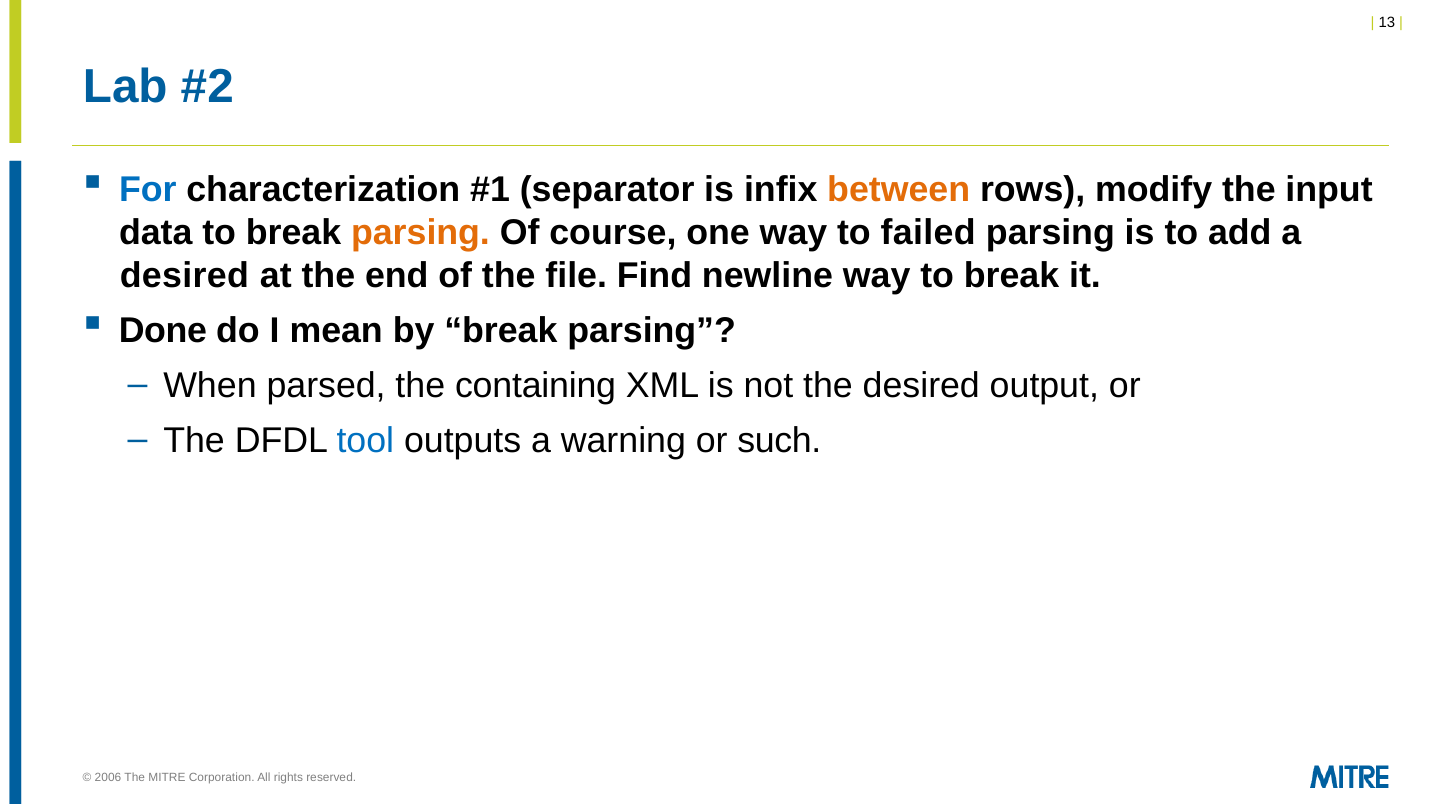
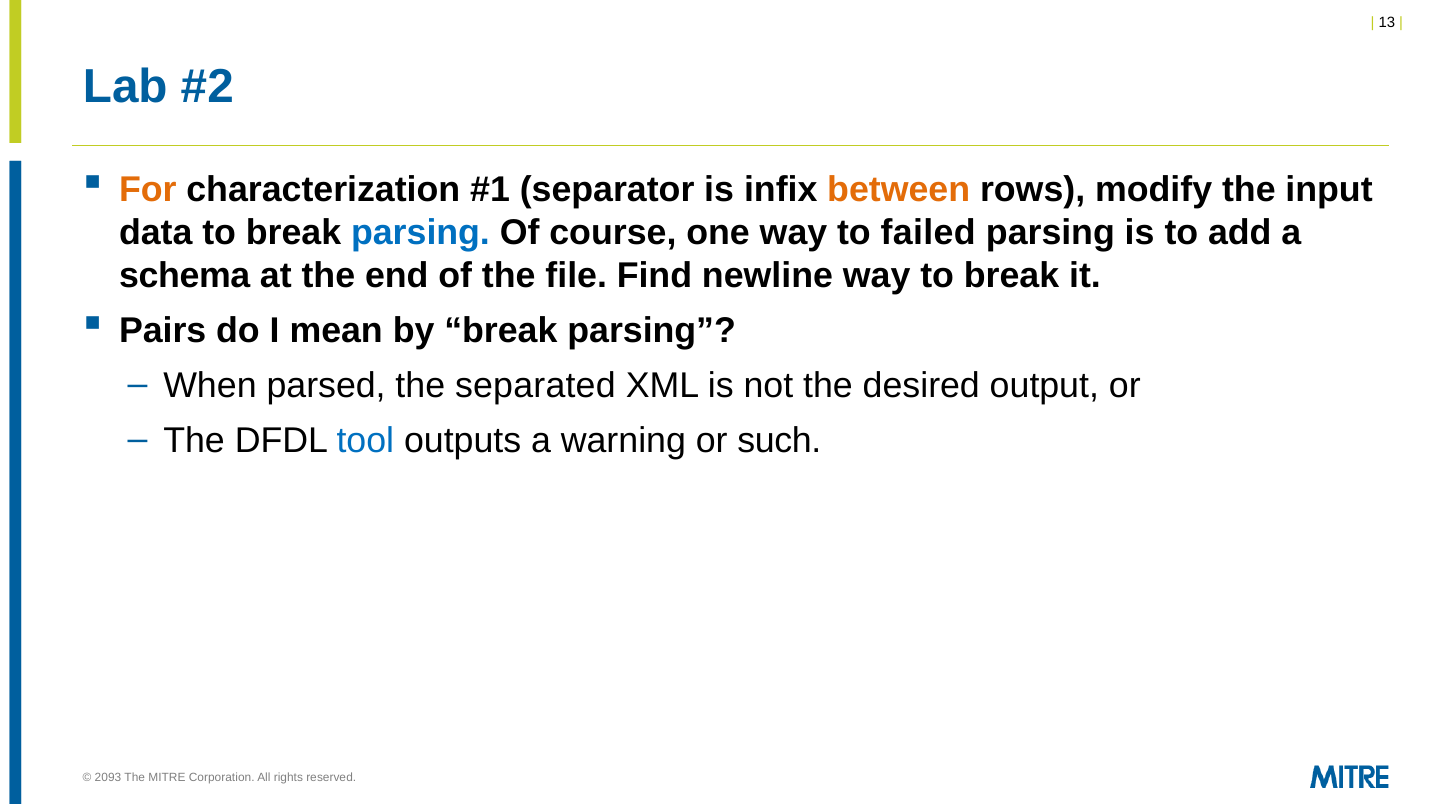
For colour: blue -> orange (148, 190)
parsing colour: orange -> blue (420, 233)
desired: desired -> schema (185, 276)
Done: Done -> Pairs (163, 331)
containing: containing -> separated (535, 385)
2006: 2006 -> 2093 (108, 778)
